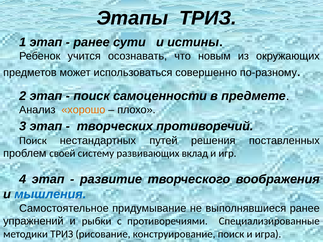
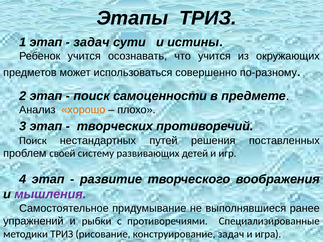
ранее: ранее -> задач (91, 42)
что новым: новым -> учится (214, 56)
вклад: вклад -> детей (195, 154)
мышления colour: blue -> purple (50, 195)
конструирование поиск: поиск -> задач (231, 234)
